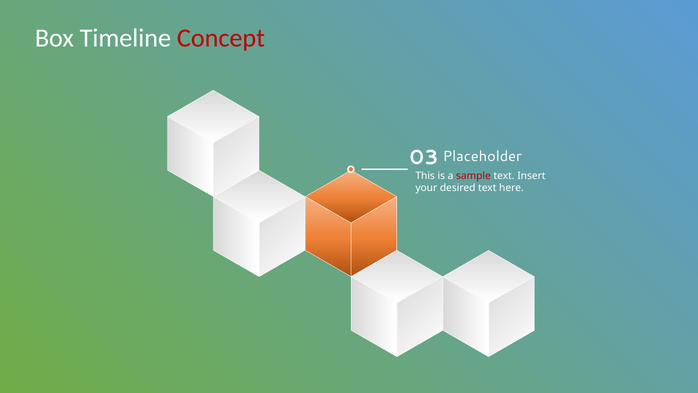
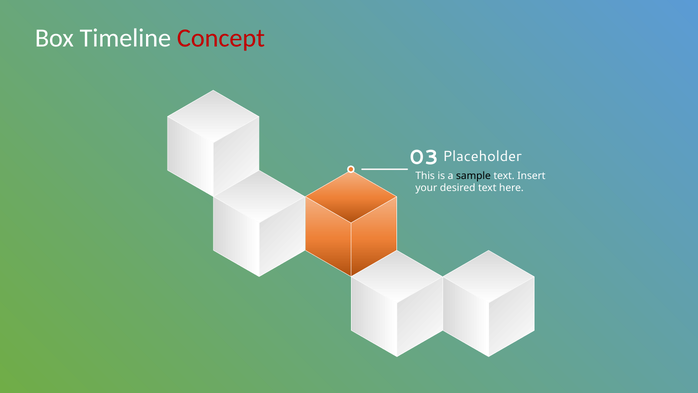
sample colour: red -> black (473, 176)
